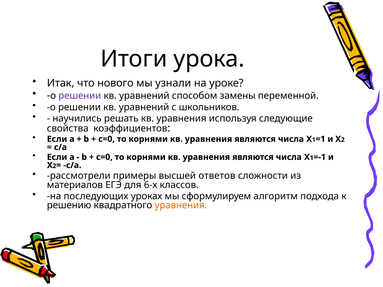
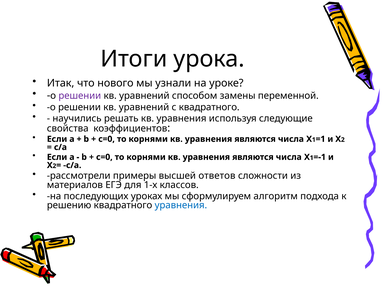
с школьников: школьников -> квадратного (209, 107)
6-х: 6-х -> 1-х (151, 185)
уравнения colour: orange -> blue (181, 205)
